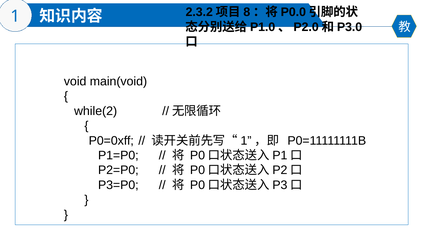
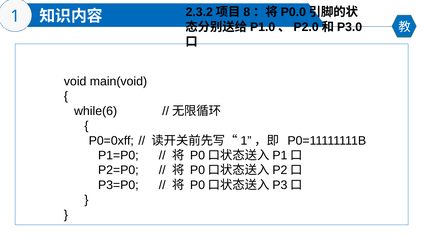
while(2: while(2 -> while(6 (96, 111)
